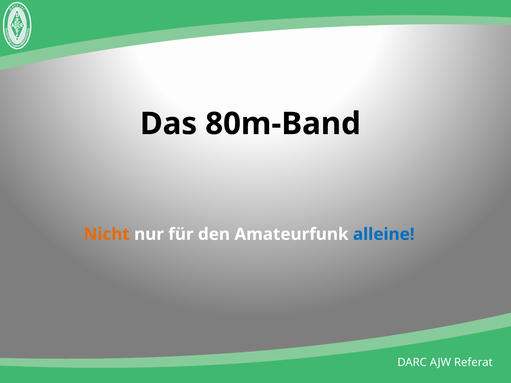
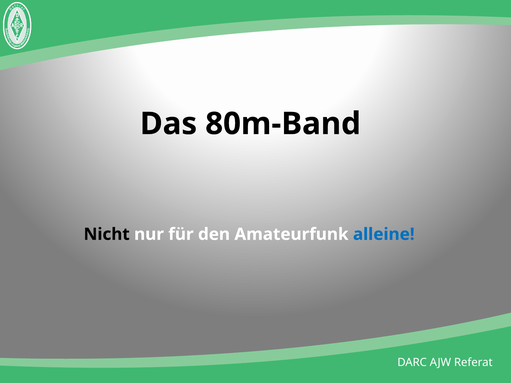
Nicht colour: orange -> black (107, 234)
